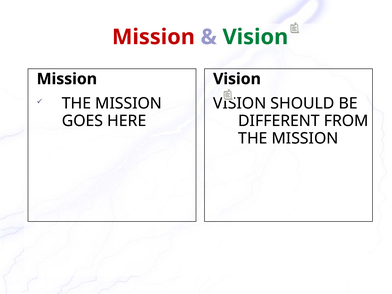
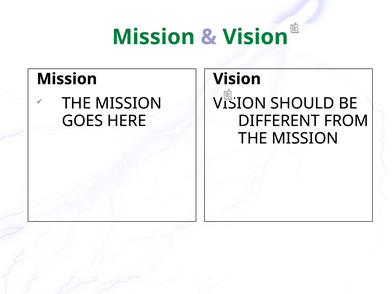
Mission colour: red -> green (153, 37)
